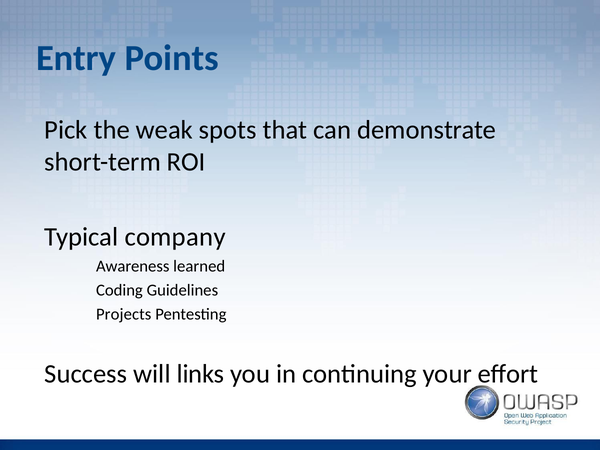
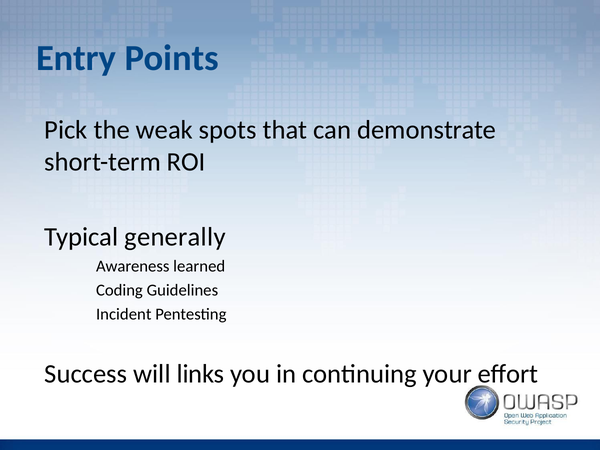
company: company -> generally (175, 237)
Projects: Projects -> Incident (124, 314)
